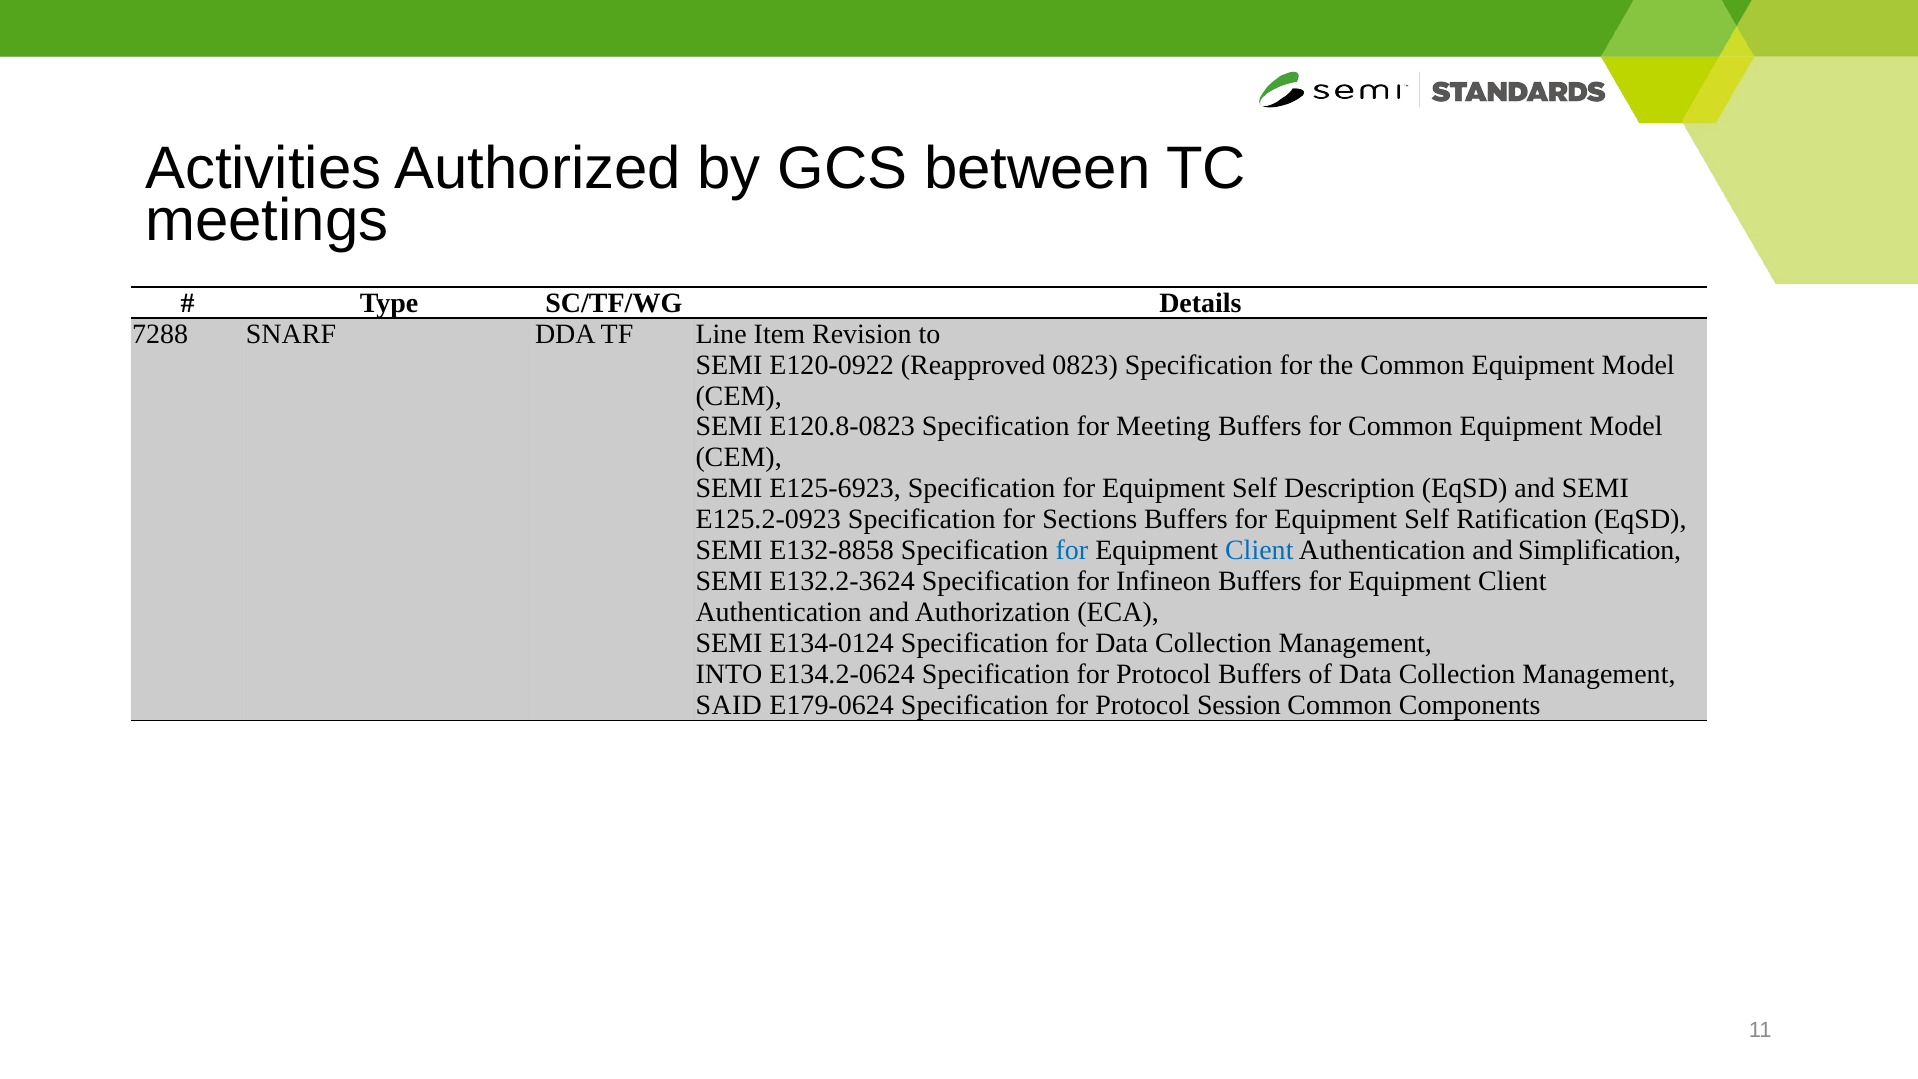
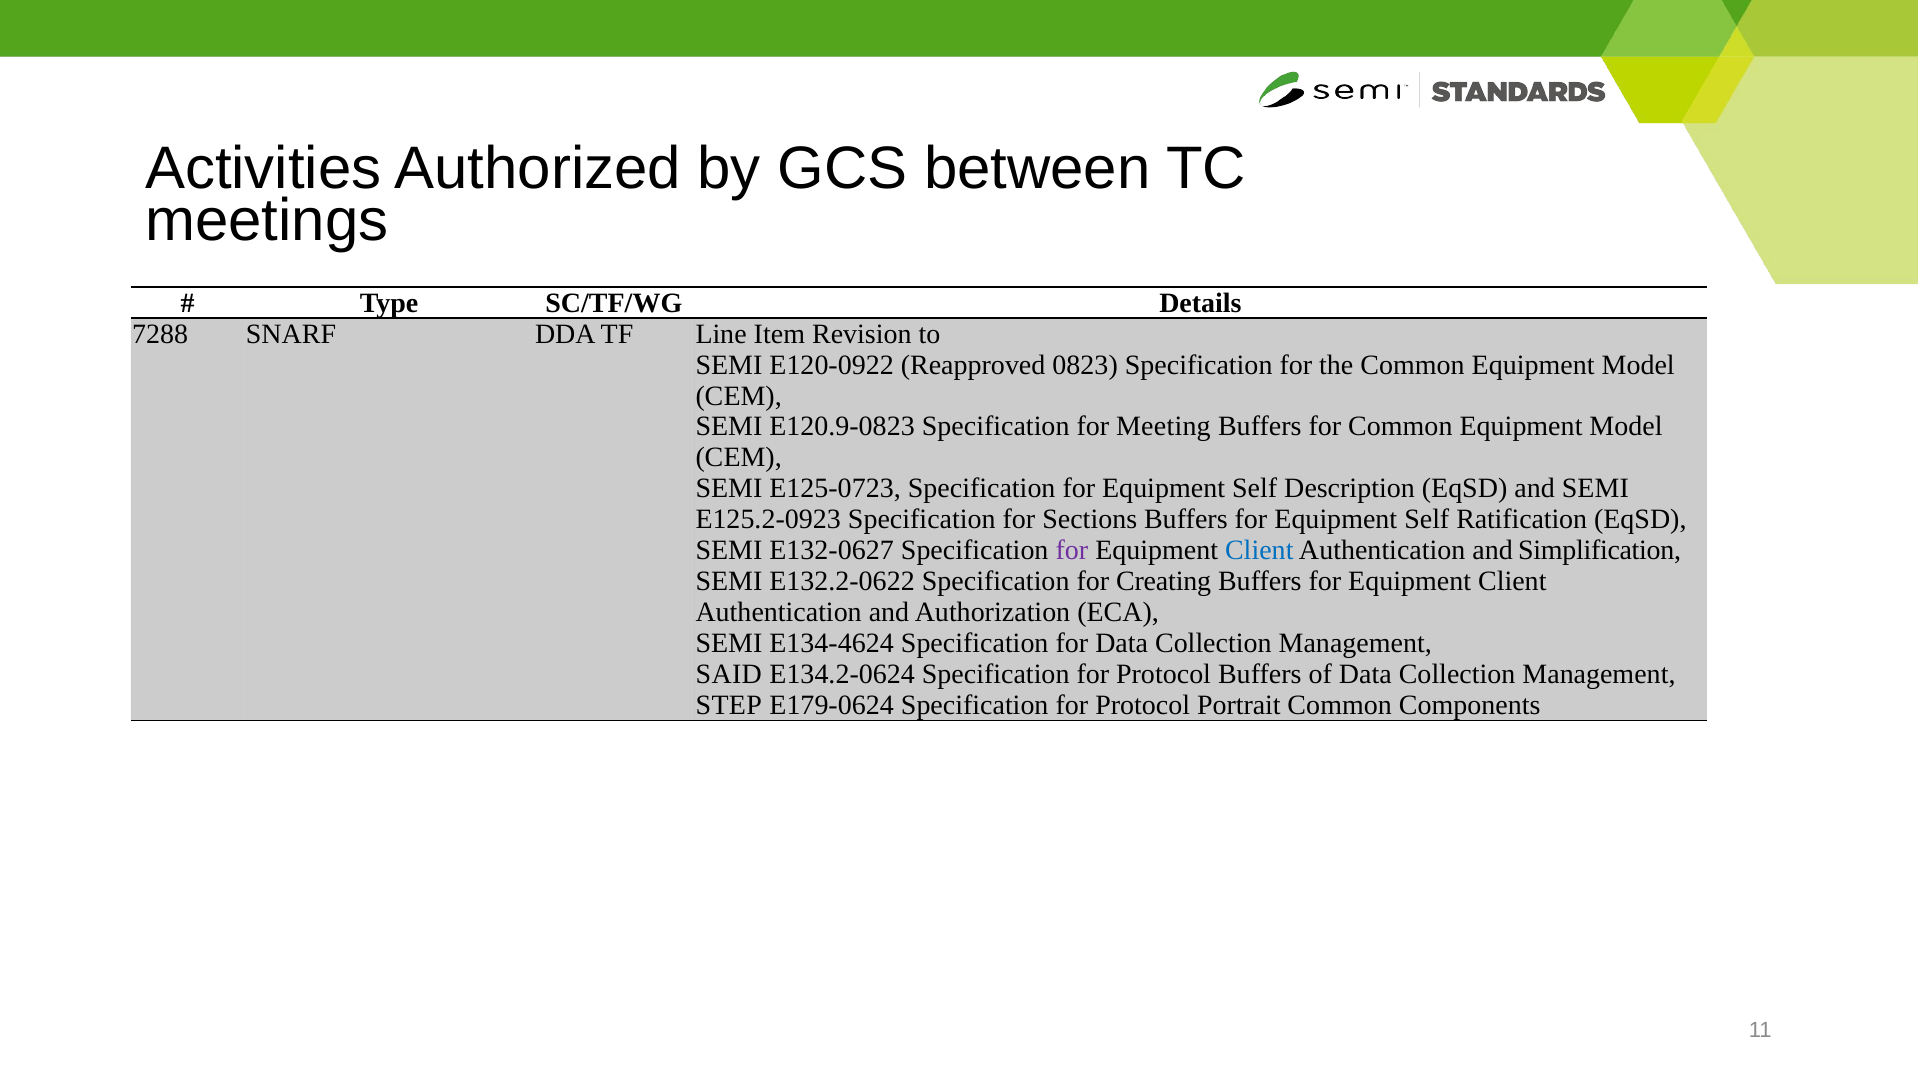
E120.8-0823: E120.8-0823 -> E120.9-0823 (842, 427)
E125-6923: E125-6923 -> E125-0723 (835, 489)
E132-8858: E132-8858 -> E132-0627 (832, 550)
for colour: blue -> purple (1072, 550)
E132.2-3624: E132.2-3624 -> E132.2-0622 (842, 581)
Infineon: Infineon -> Creating (1164, 581)
E134-0124: E134-0124 -> E134-4624 (832, 643)
INTO: INTO -> SAID (729, 674)
SAID: SAID -> STEP (729, 705)
Session: Session -> Portrait (1239, 705)
